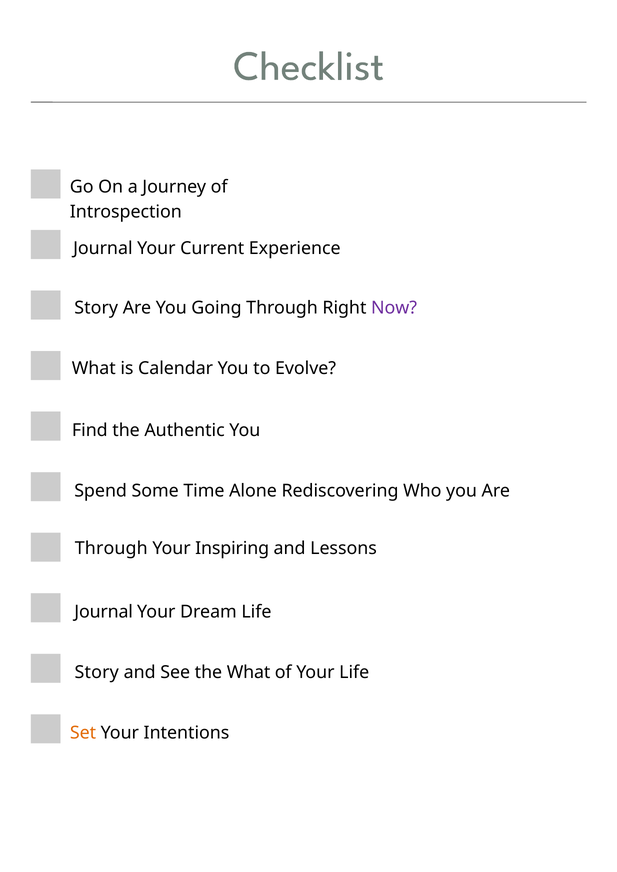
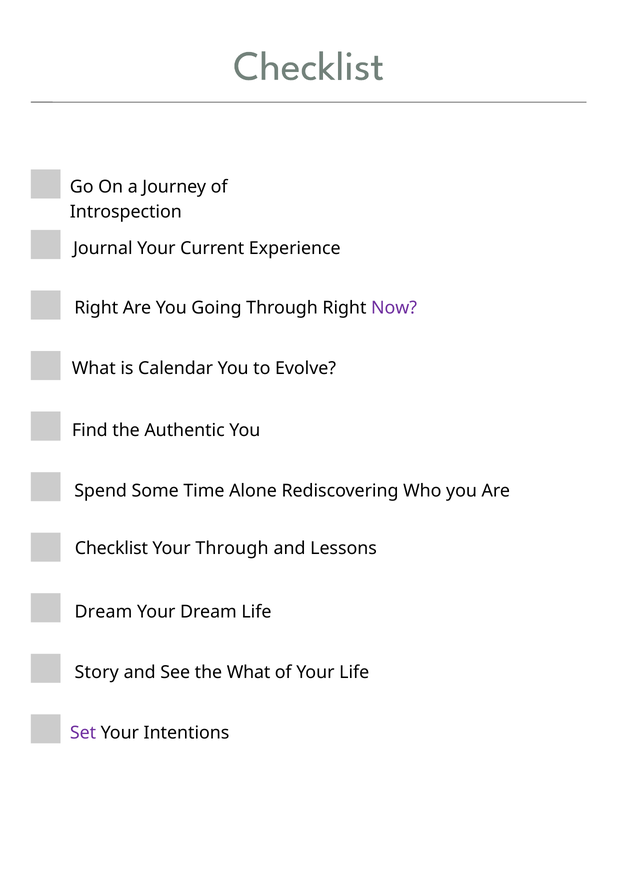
Story: Story -> Right (96, 308)
Through: Through -> Checklist (111, 549)
Your Inspiring: Inspiring -> Through (232, 549)
Journal: Journal -> Dream (103, 613)
Set colour: orange -> purple (83, 734)
